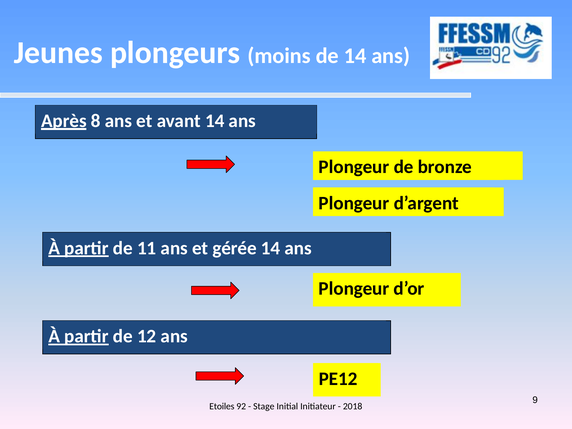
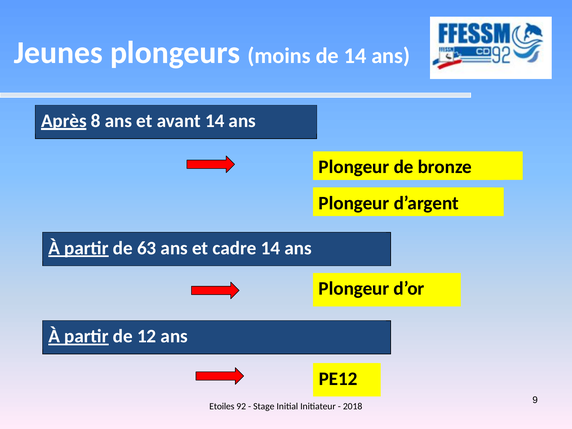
11: 11 -> 63 (147, 248)
gérée: gérée -> cadre (235, 248)
